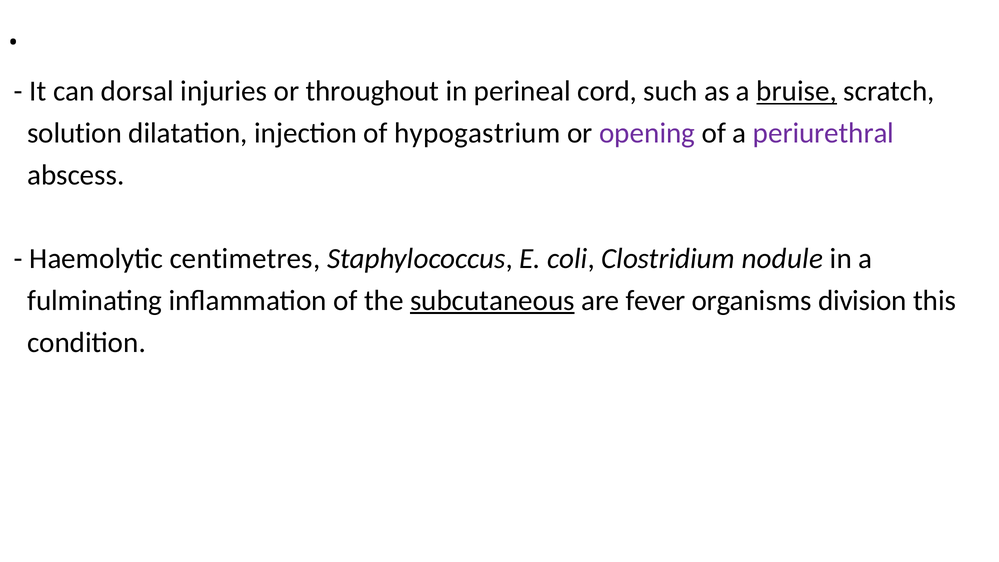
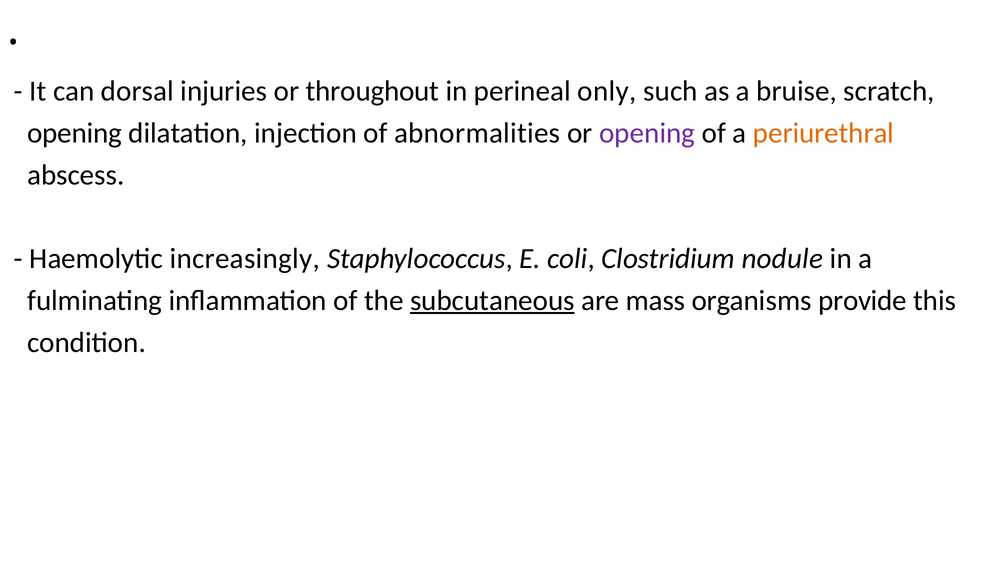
cord: cord -> only (607, 91)
bruise underline: present -> none (797, 91)
solution: solution -> opening (75, 133)
hypogastrium: hypogastrium -> abnormalities (477, 133)
periurethral colour: purple -> orange (824, 133)
centimetres: centimetres -> increasingly (245, 259)
fever: fever -> mass (656, 301)
division: division -> provide (862, 301)
